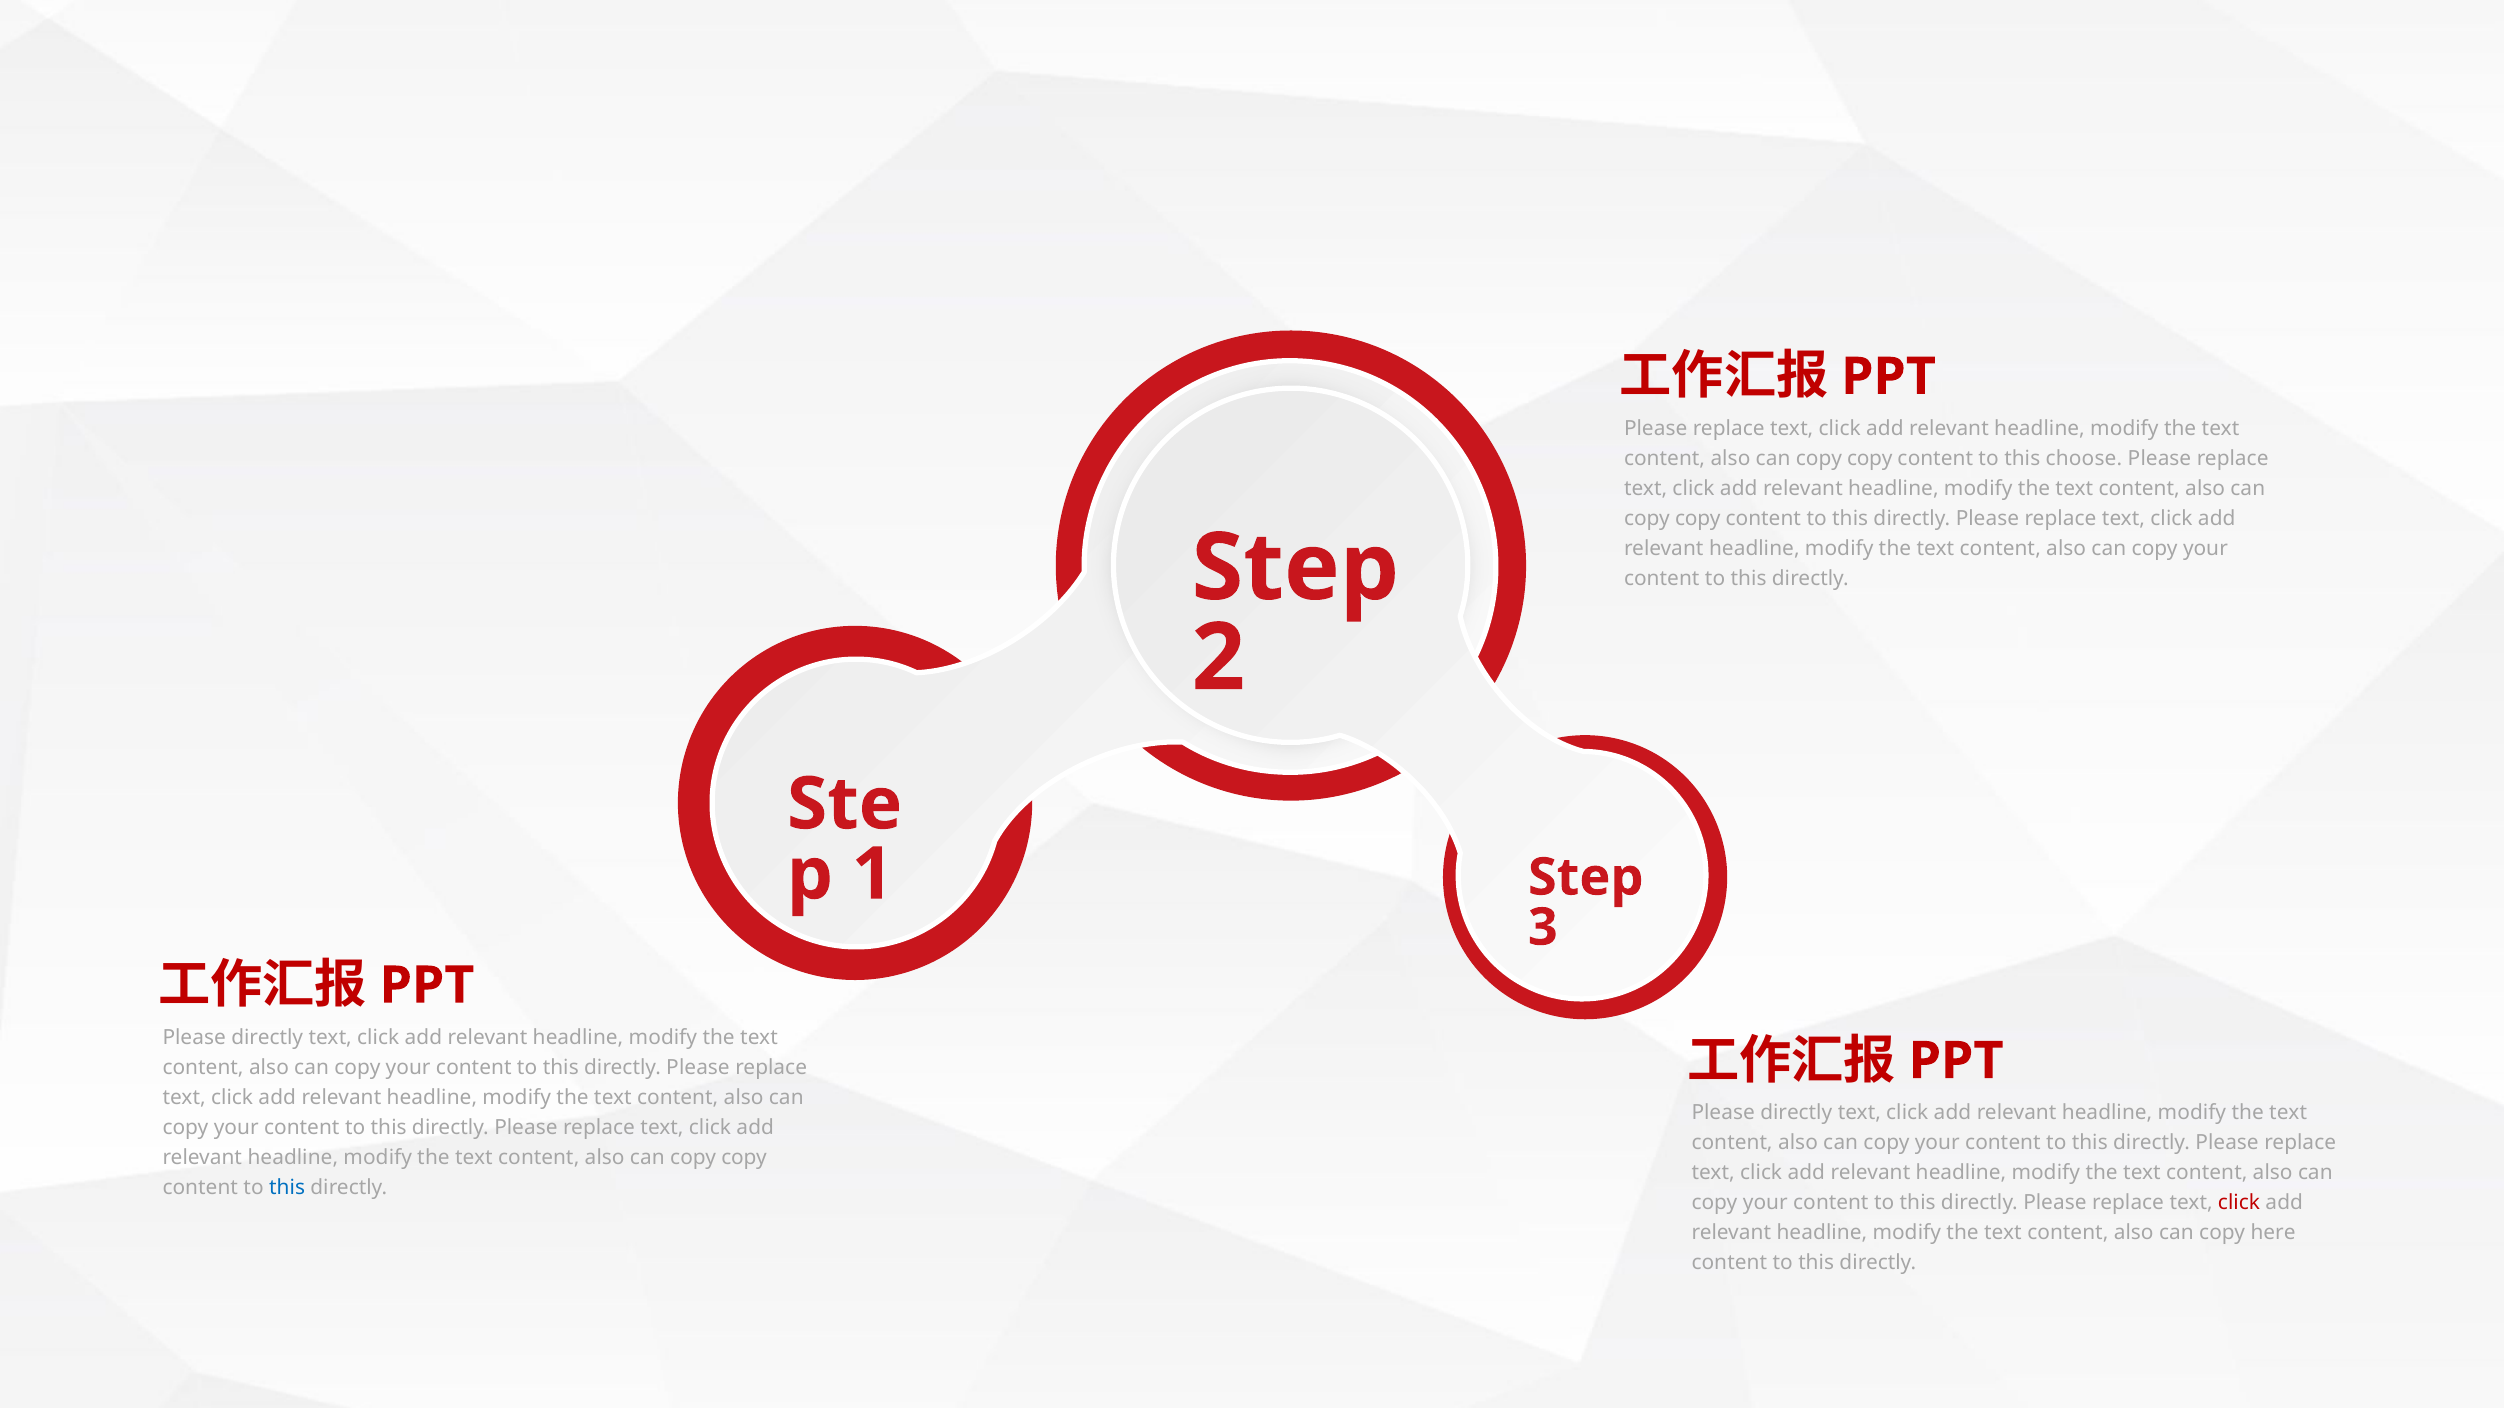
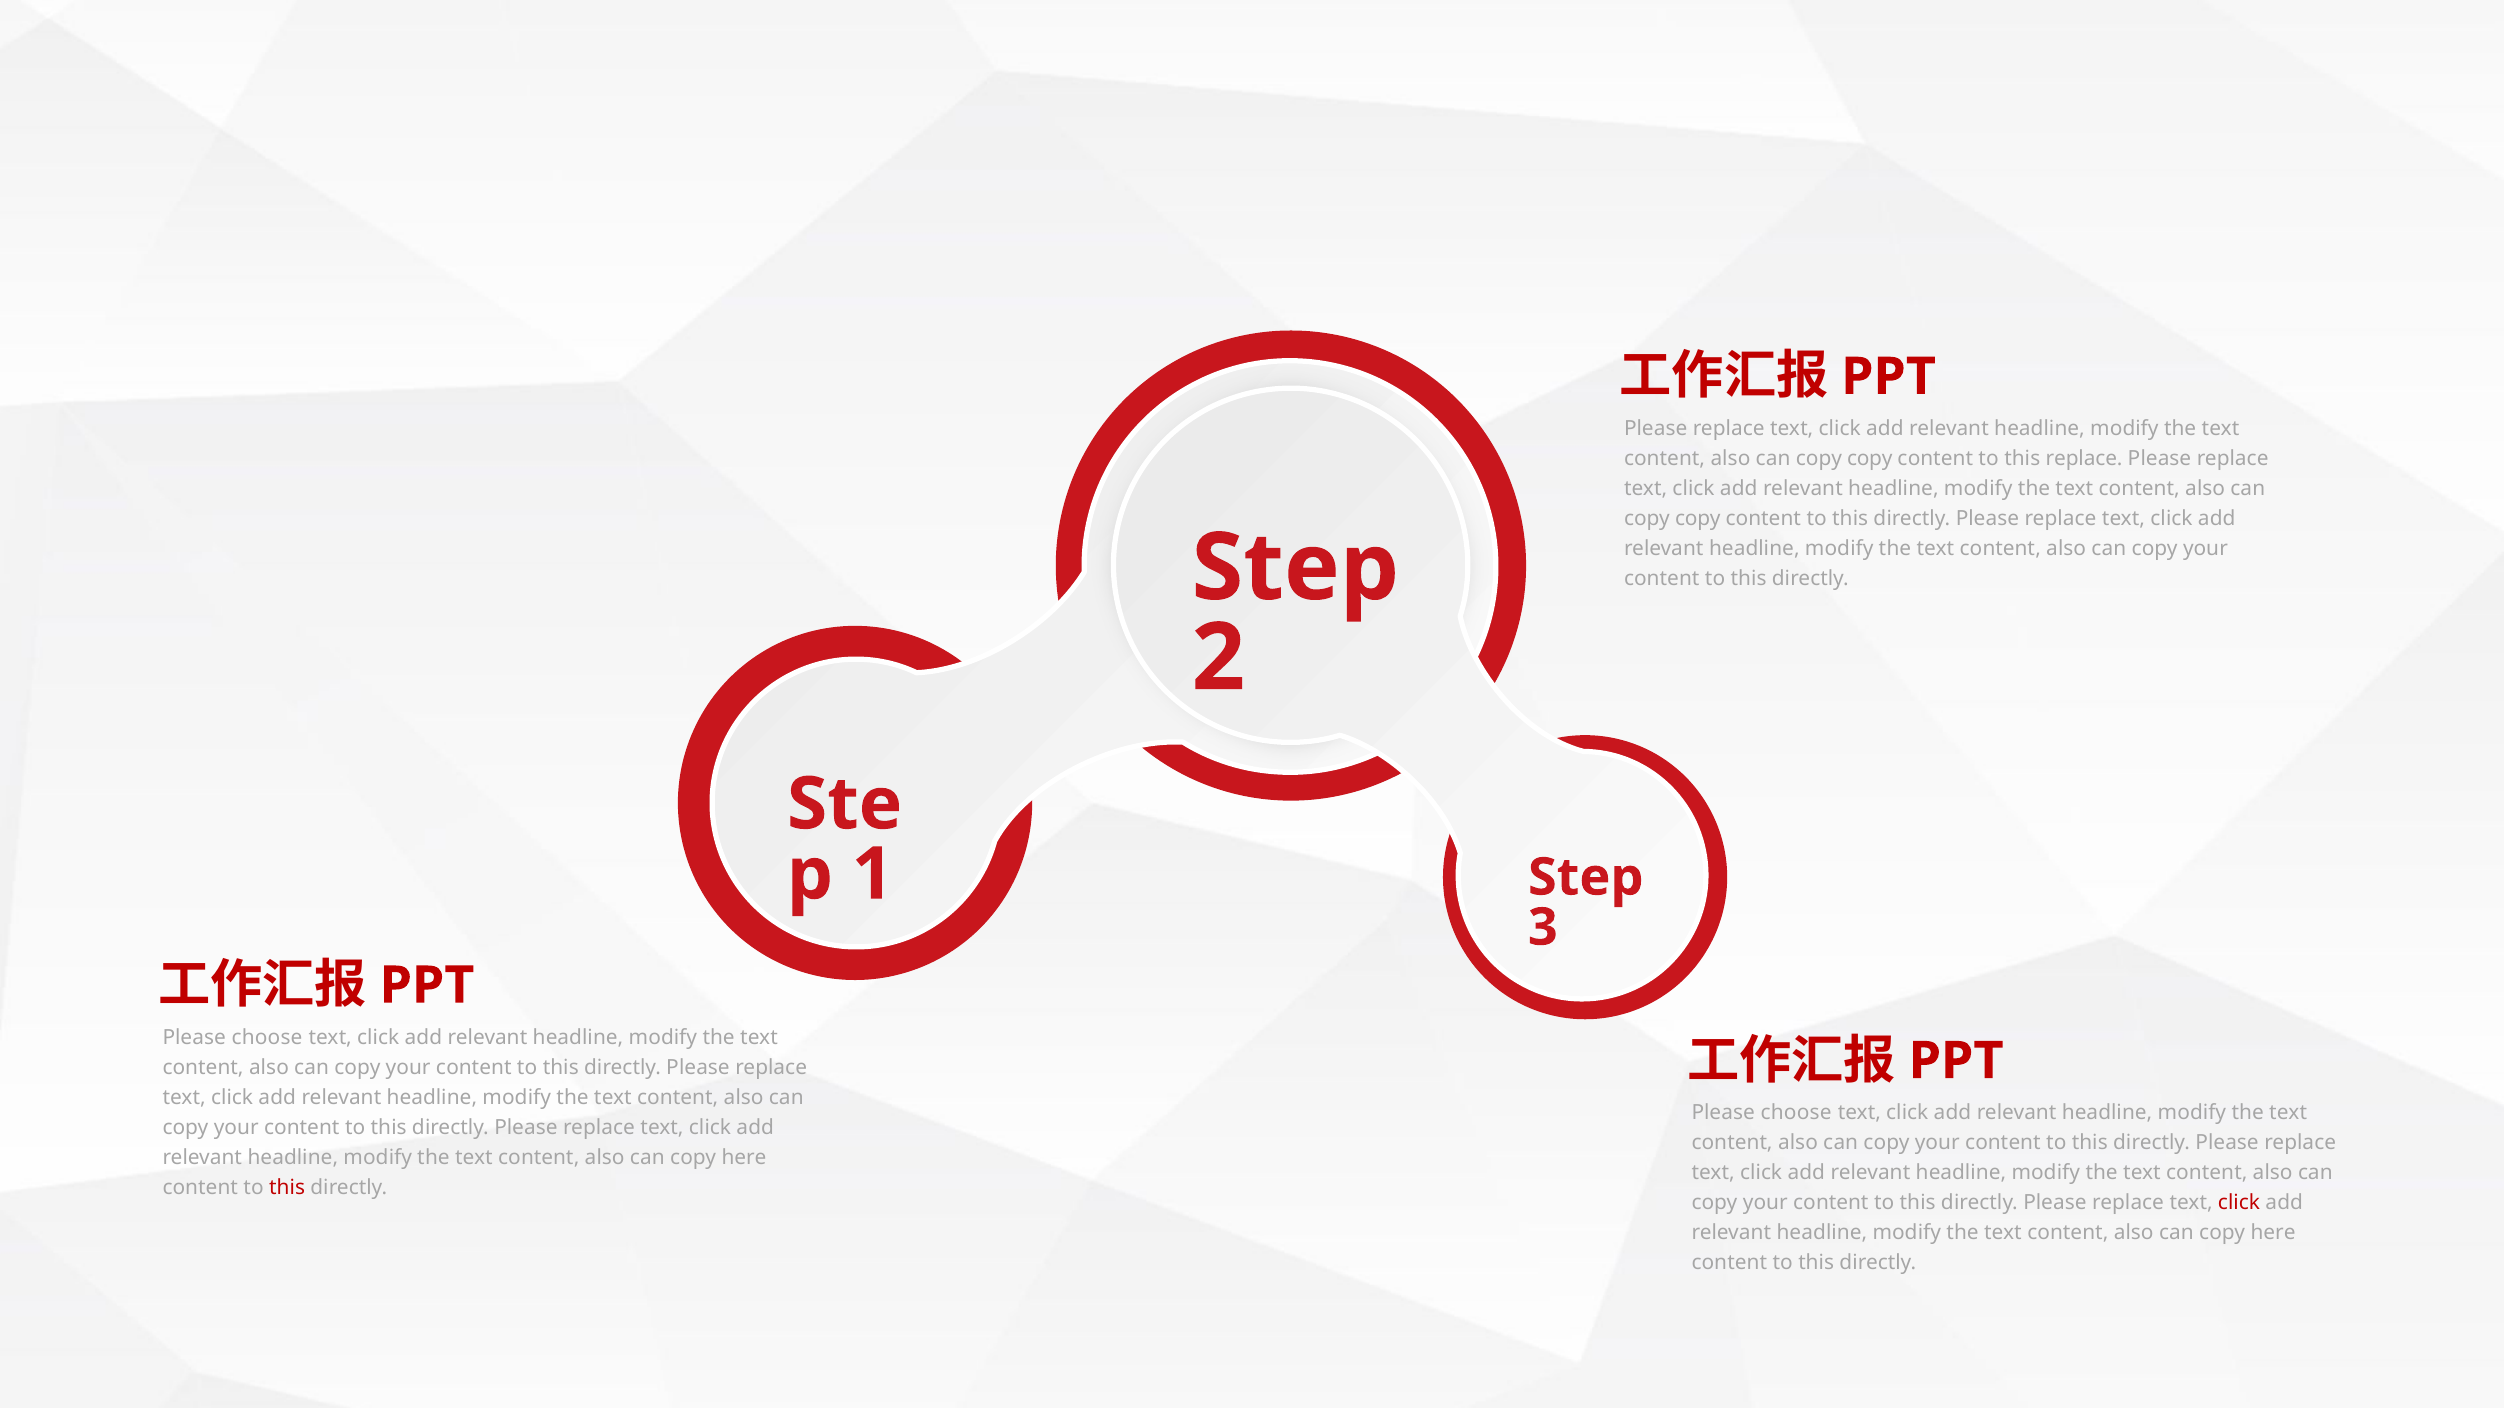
this choose: choose -> replace (2084, 459)
directly: directly -> choose (267, 1038)
directly: directly -> choose (1796, 1113)
copy: copy -> here (744, 1158)
this colour: blue -> red (287, 1188)
